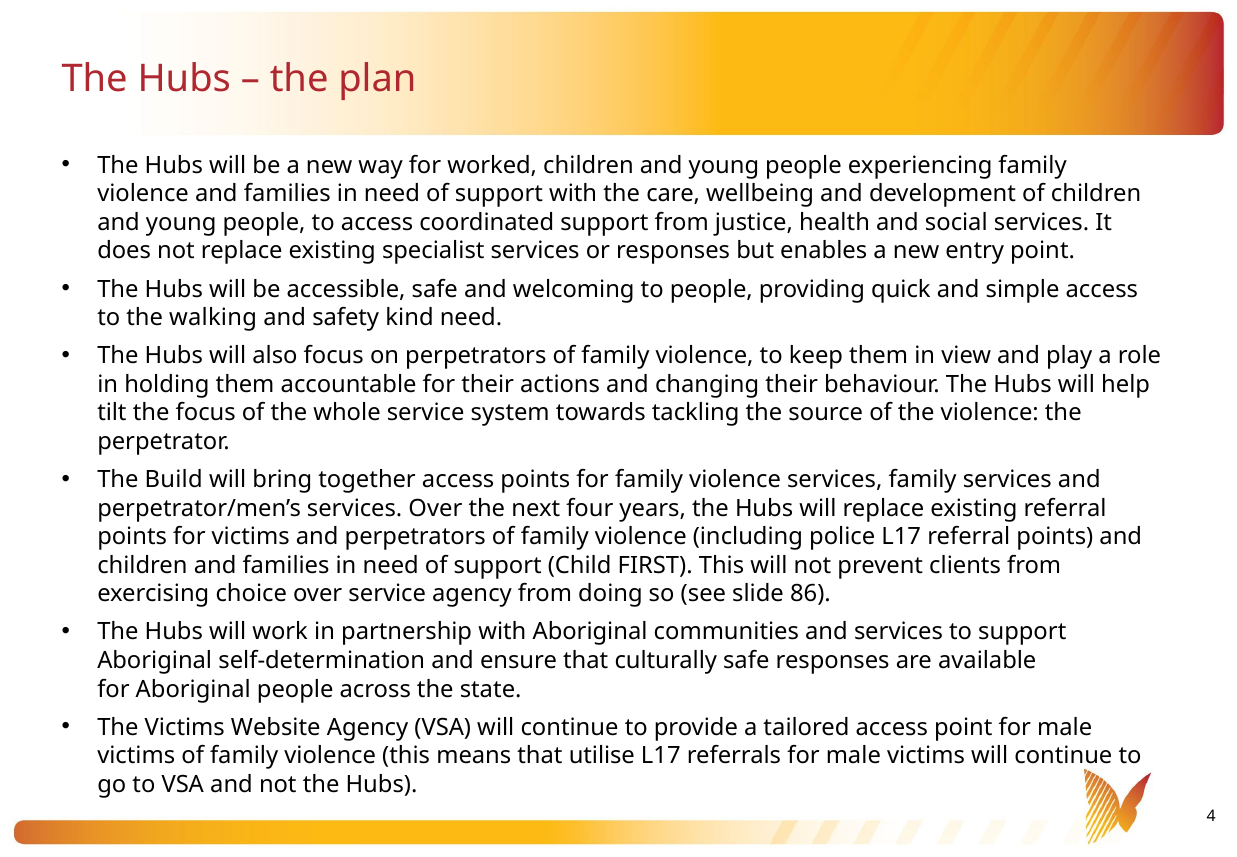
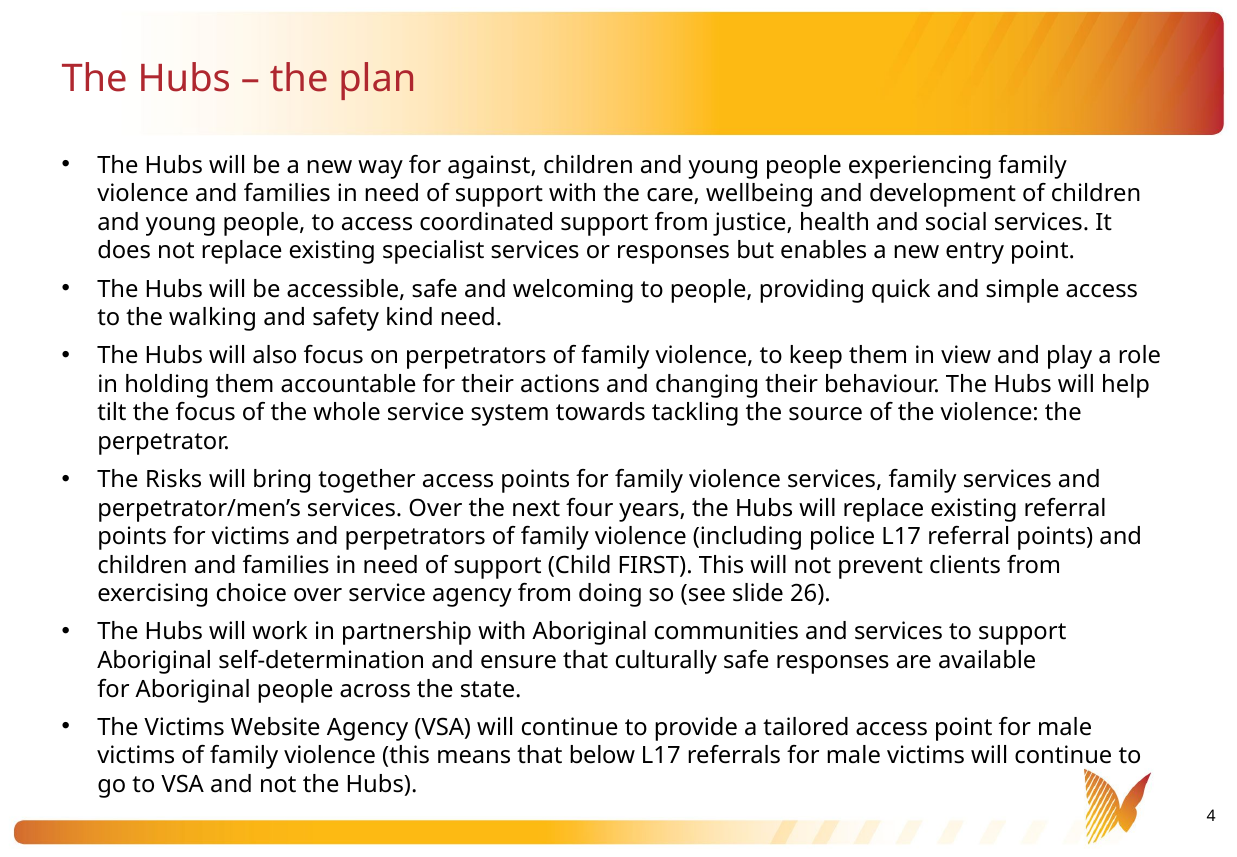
worked: worked -> against (492, 165)
Build: Build -> Risks (174, 479)
86: 86 -> 26 (810, 594)
utilise: utilise -> below (602, 755)
